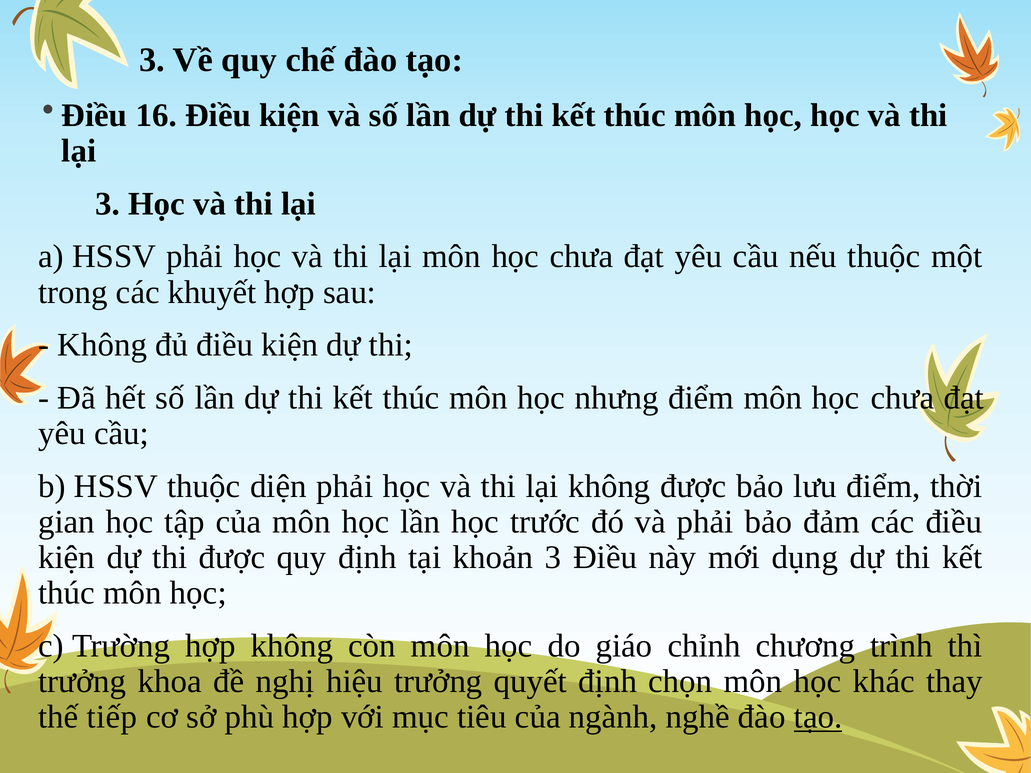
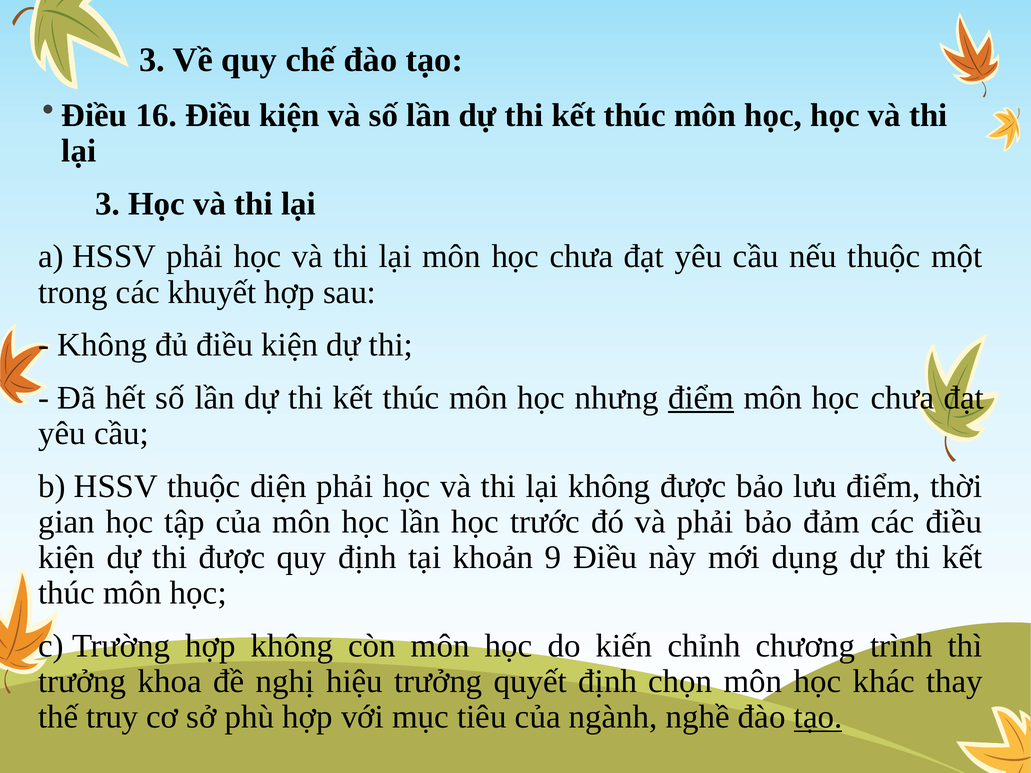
điểm underline: none -> present (701, 398)
khoản 3: 3 -> 9 (553, 558)
giáo: giáo -> kiến (624, 646)
tiếp: tiếp -> truy (112, 717)
